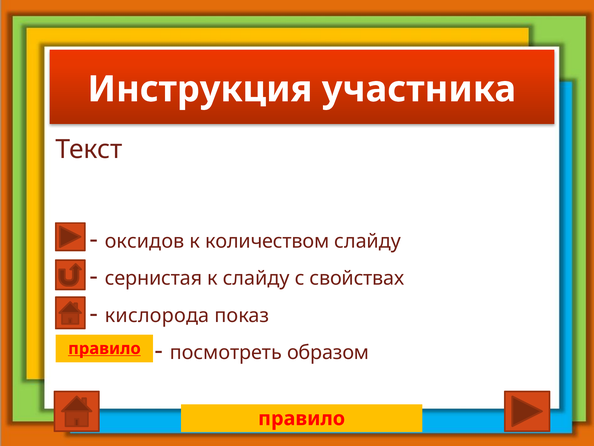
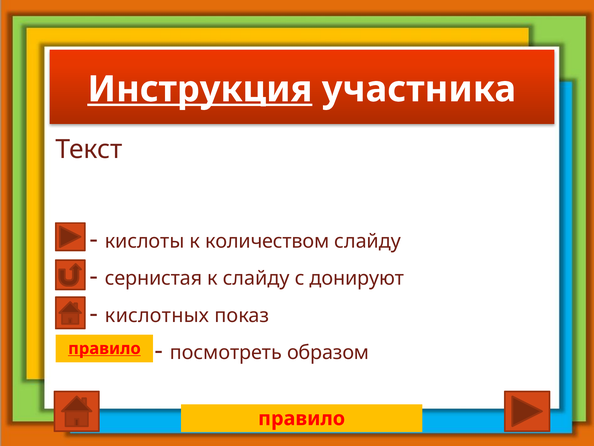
Инструкция underline: none -> present (200, 89)
оксидов: оксидов -> кислоты (145, 241)
свойствах: свойствах -> донируют (357, 278)
кислорода: кислорода -> кислотных (157, 315)
